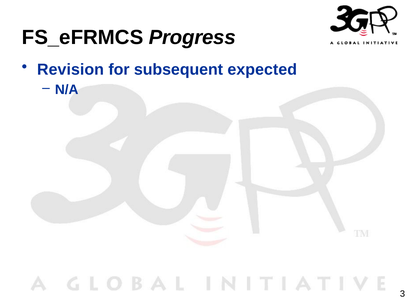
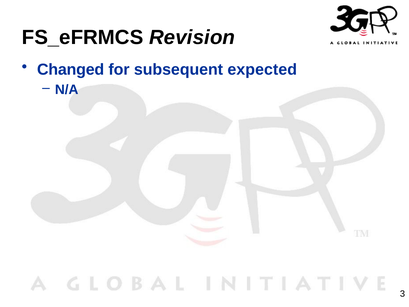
Progress: Progress -> Revision (192, 37)
Revision: Revision -> Changed (71, 69)
